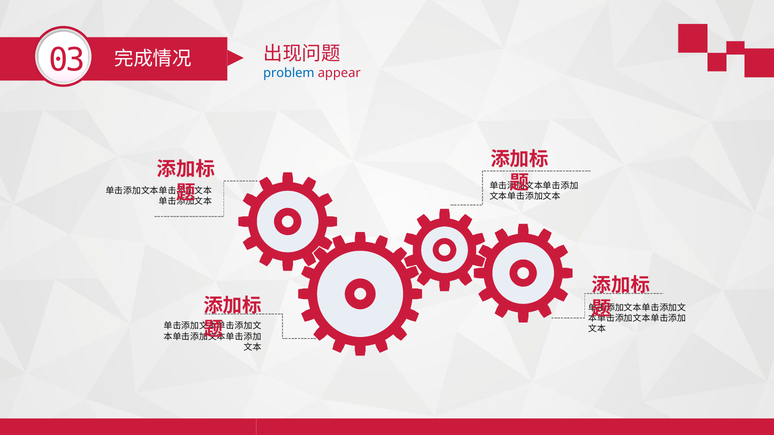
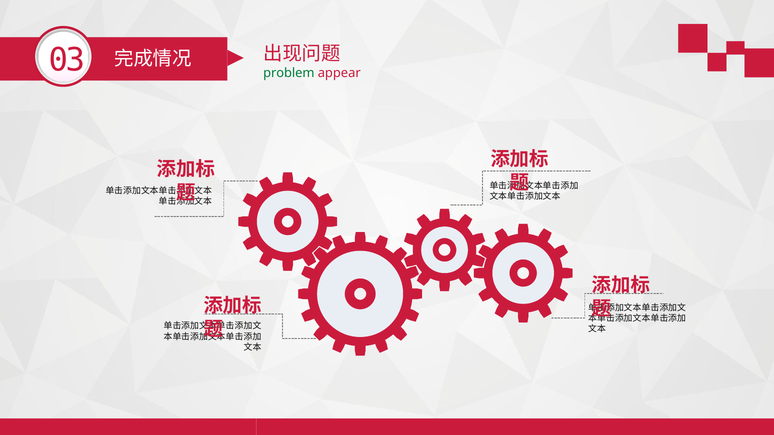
problem colour: blue -> green (289, 73)
